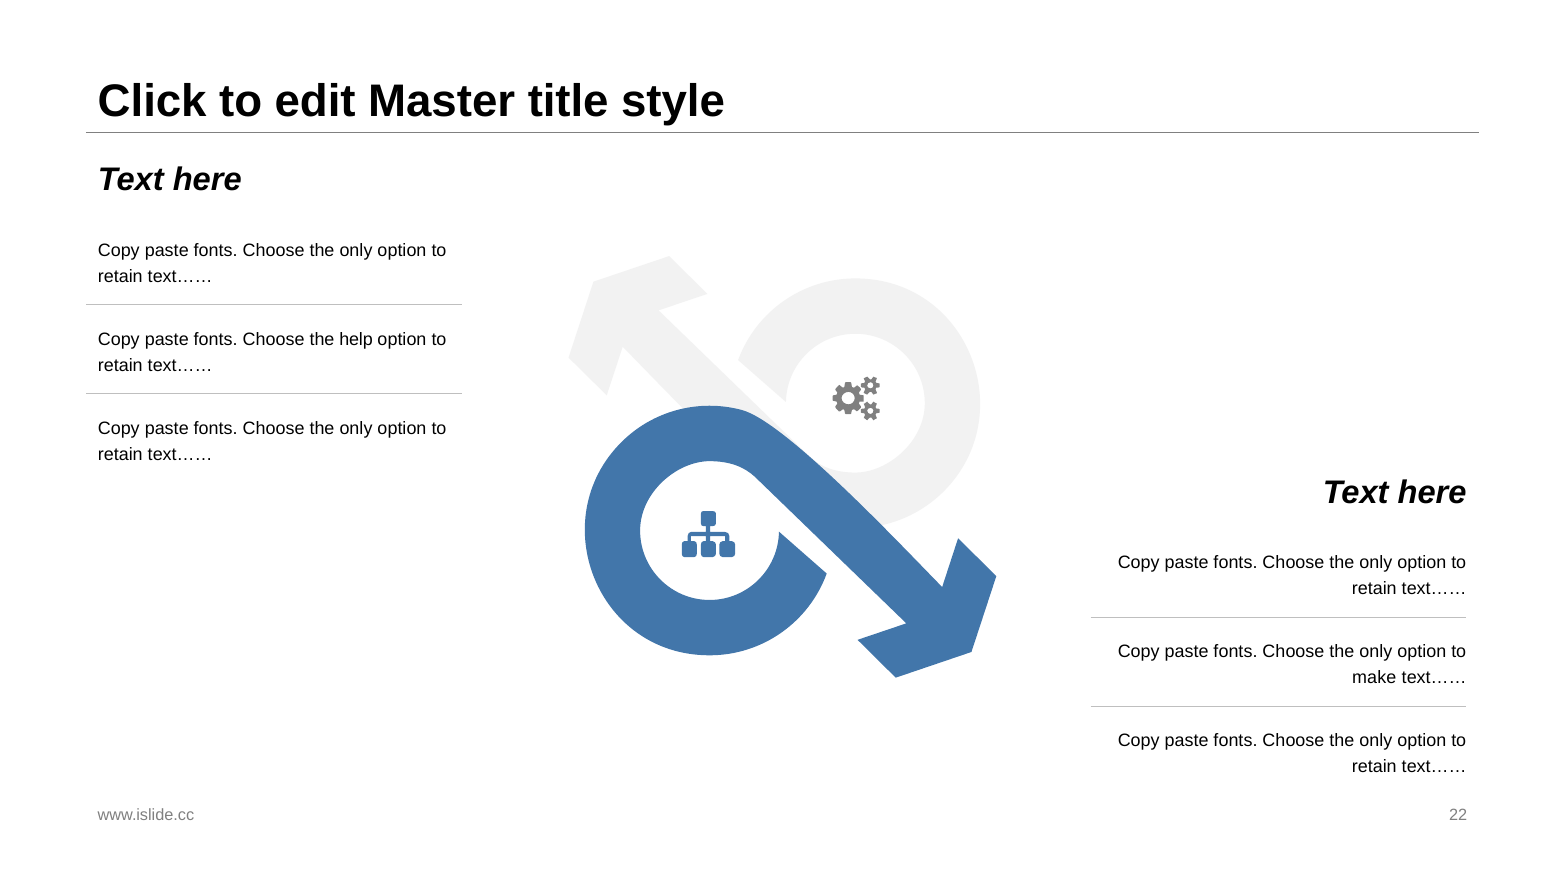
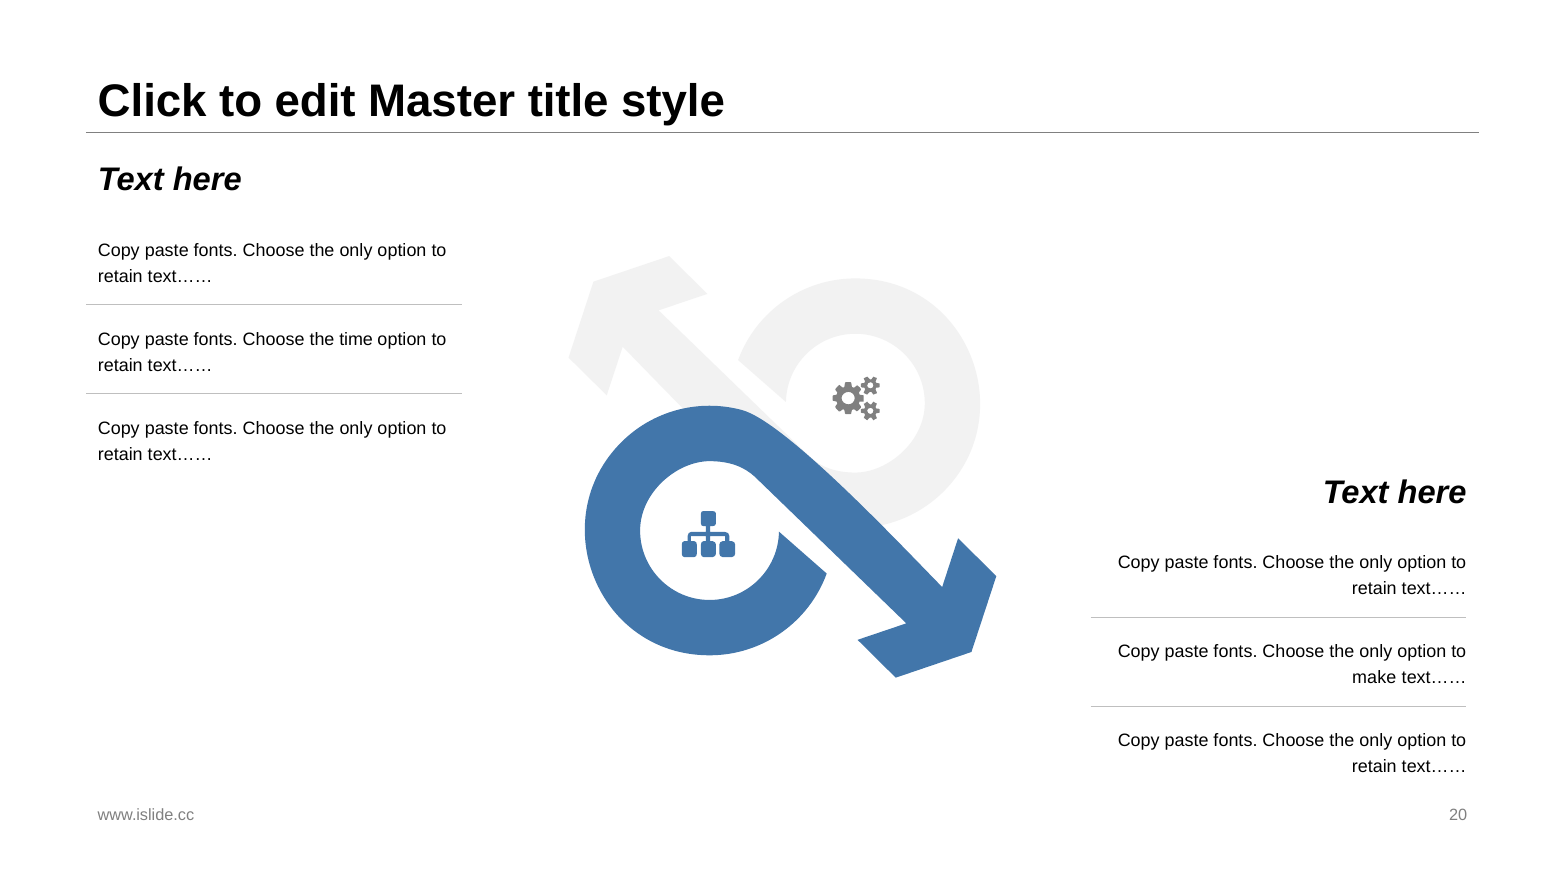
help: help -> time (356, 339)
22: 22 -> 20 (1458, 815)
